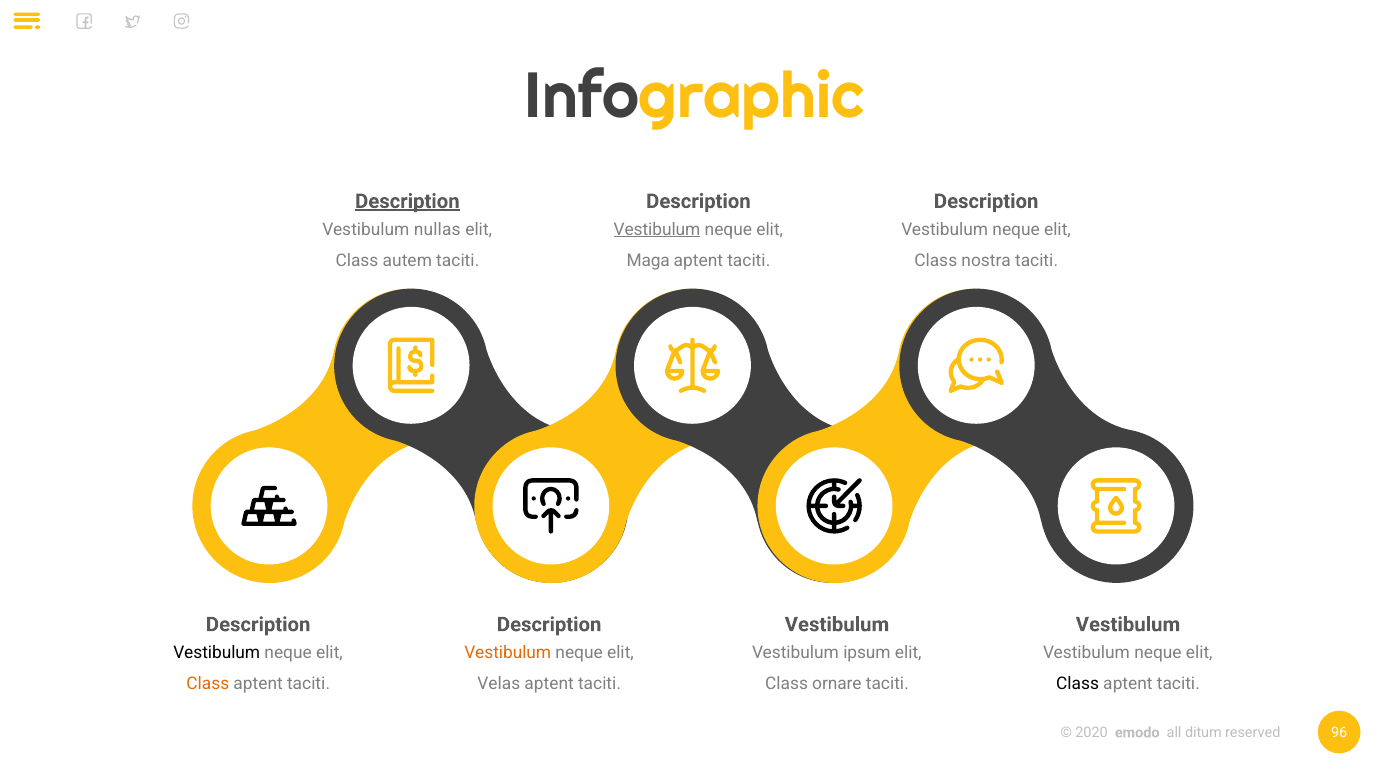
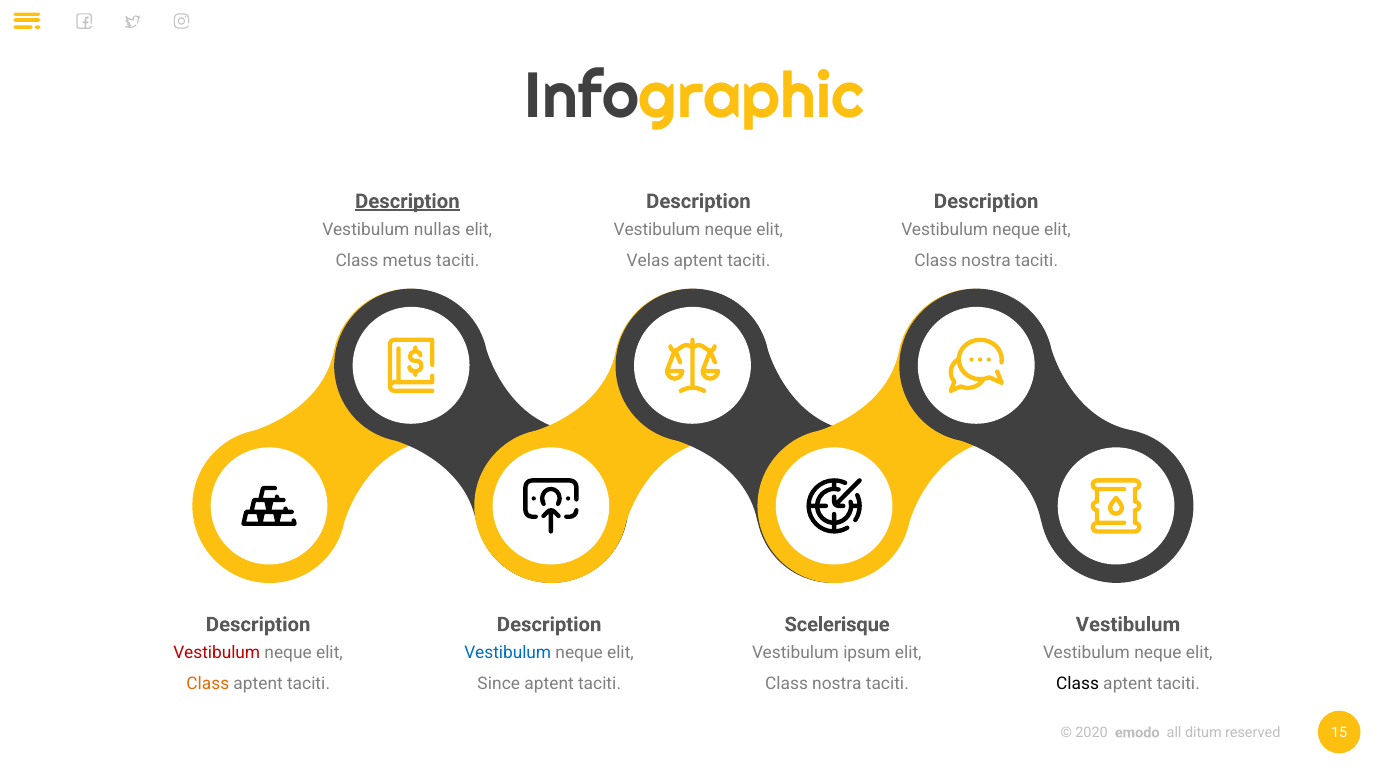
Vestibulum underline: present -> none (657, 229)
autem: autem -> metus (407, 261)
Maga: Maga -> Velas (648, 261)
Vestibulum: Vestibulum -> Scelerisque (837, 624)
Vestibulum colour: black -> red (217, 652)
Vestibulum colour: orange -> blue (508, 652)
Velas: Velas -> Since (499, 684)
ornare: ornare -> nostra (837, 684)
96: 96 -> 15 (1339, 733)
